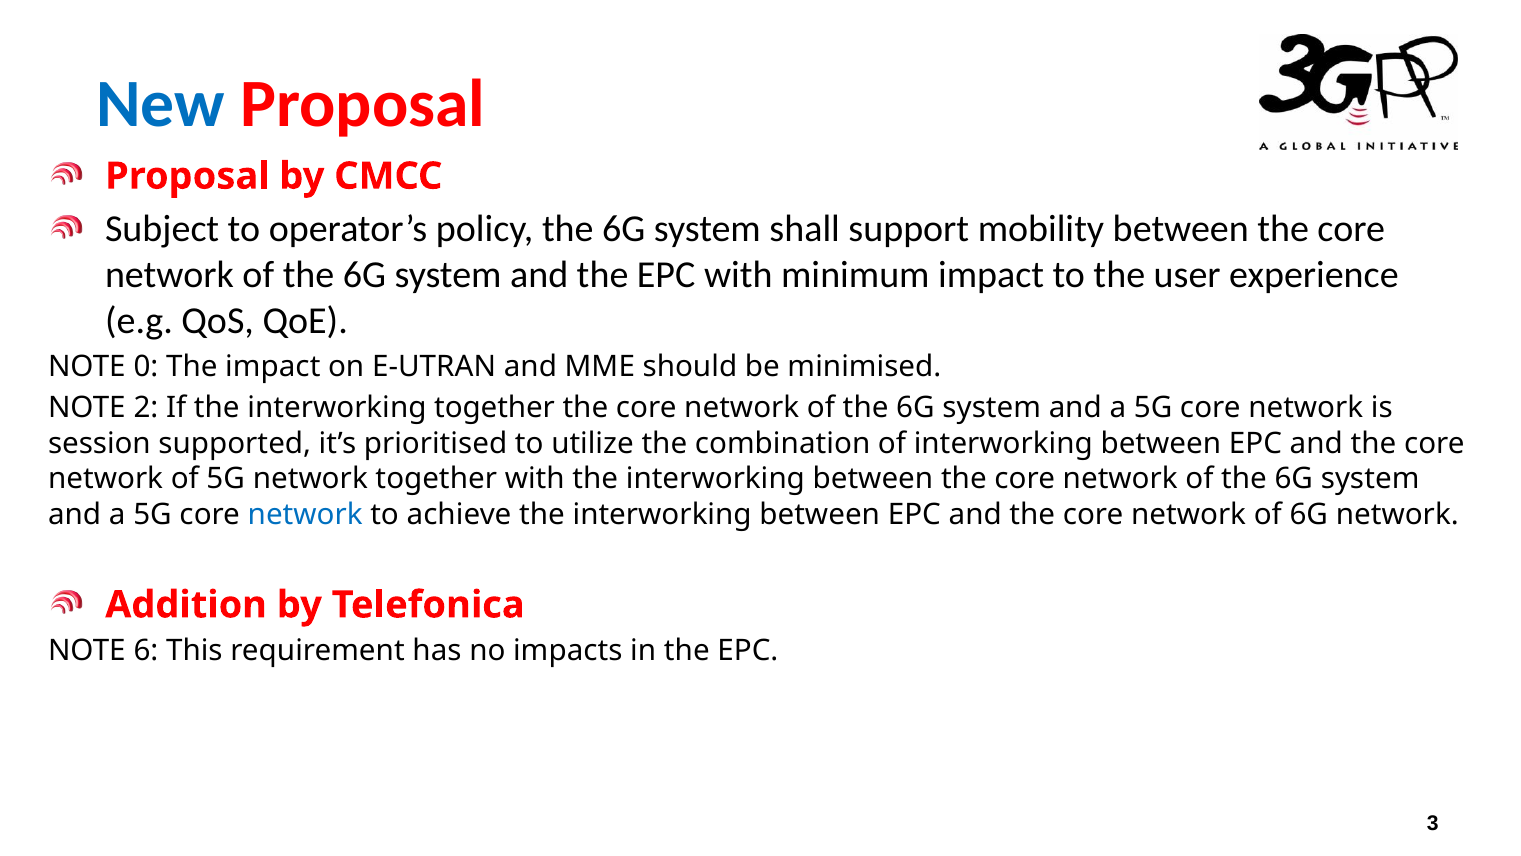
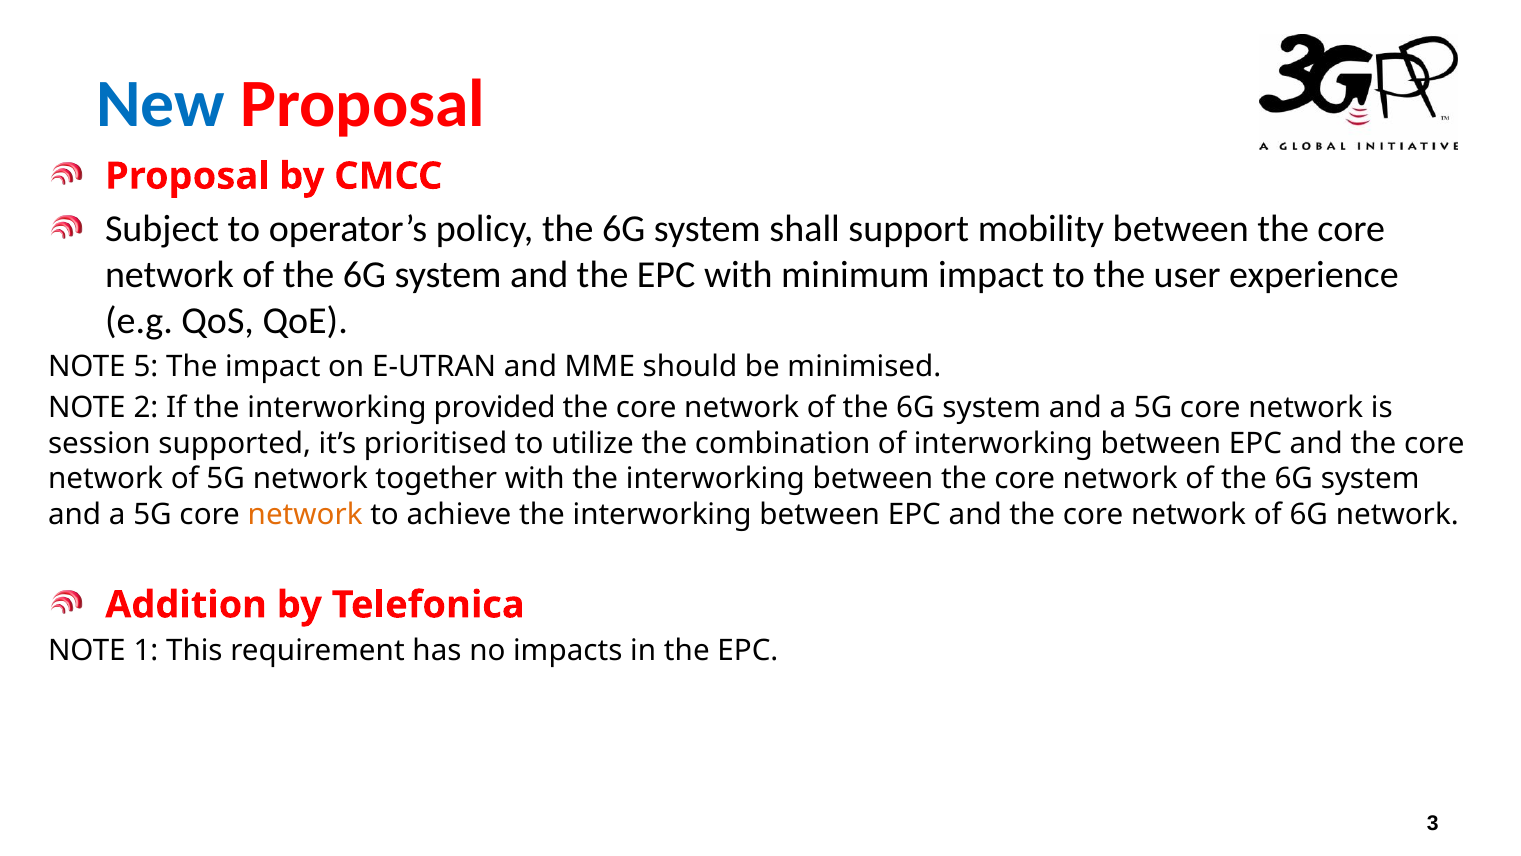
0: 0 -> 5 (146, 366)
interworking together: together -> provided (495, 408)
network colour: blue -> orange (305, 514)
6: 6 -> 1 (146, 651)
